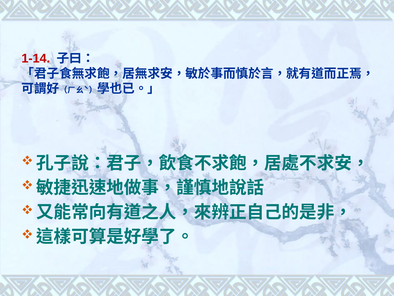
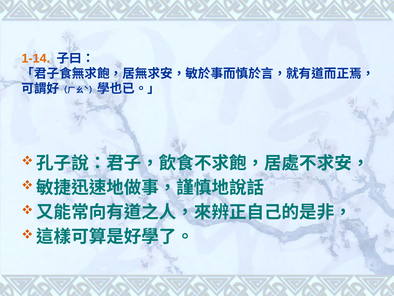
1-14 colour: red -> orange (36, 58)
